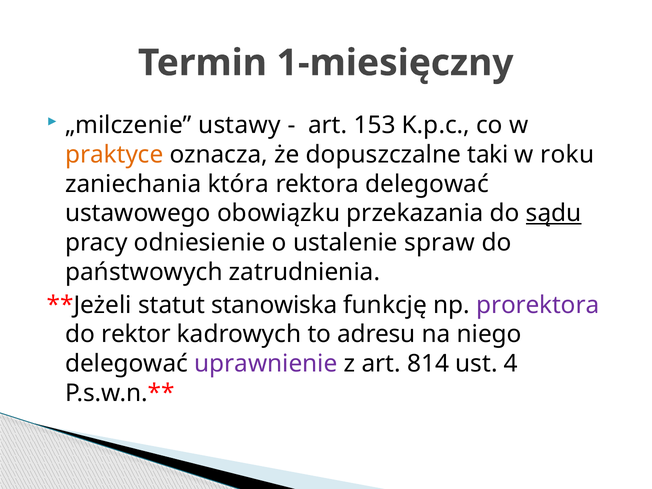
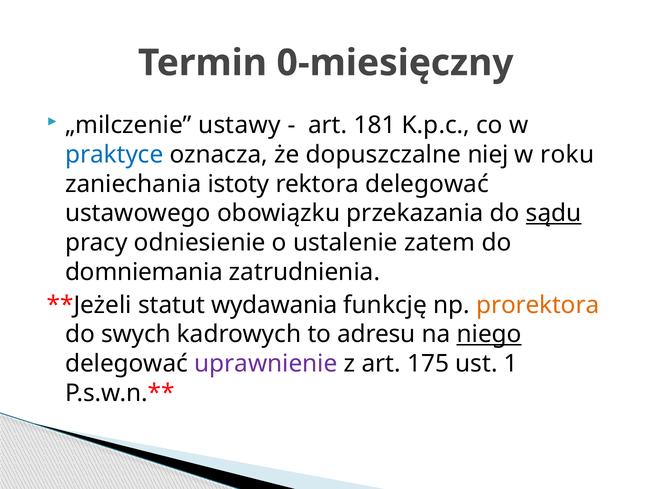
1-miesięczny: 1-miesięczny -> 0-miesięczny (395, 63)
153: 153 -> 181 (375, 125)
praktyce colour: orange -> blue (114, 155)
taki: taki -> niej (488, 155)
która: która -> istoty (238, 184)
spraw: spraw -> zatem (440, 243)
państwowych: państwowych -> domniemania (144, 272)
stanowiska: stanowiska -> wydawania (274, 305)
prorektora colour: purple -> orange (538, 305)
rektor: rektor -> swych (136, 334)
niego underline: none -> present (489, 334)
814: 814 -> 175 (428, 364)
4: 4 -> 1 (511, 364)
